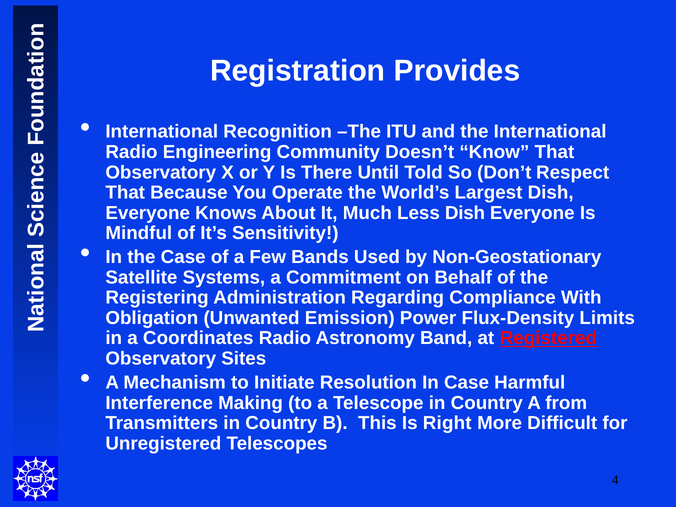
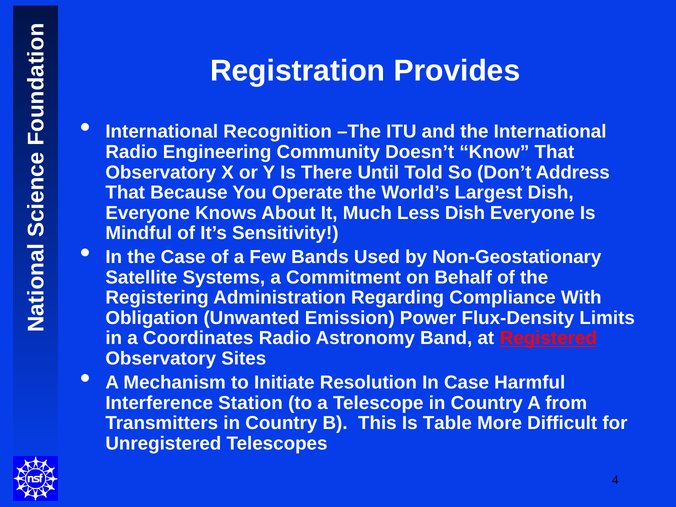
Respect: Respect -> Address (573, 172)
Making: Making -> Station (250, 403)
Right: Right -> Table (447, 423)
